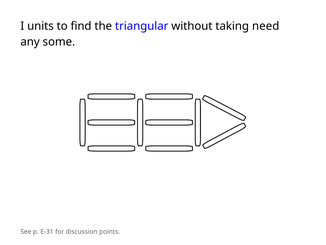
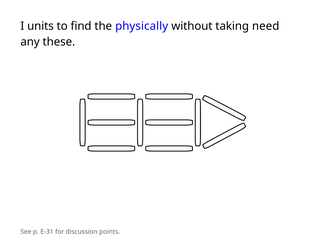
triangular: triangular -> physically (142, 26)
some: some -> these (59, 42)
